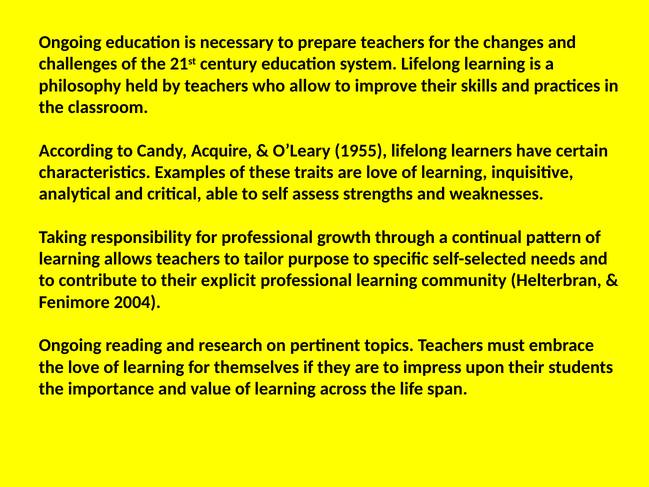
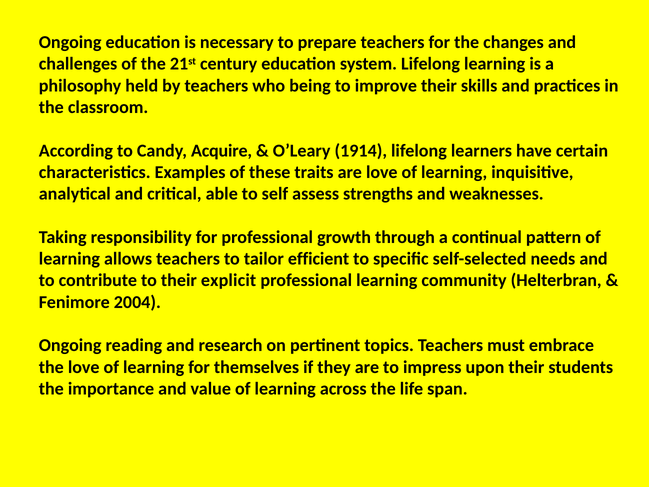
allow: allow -> being (310, 86)
1955: 1955 -> 1914 (361, 151)
purpose: purpose -> efficient (319, 259)
